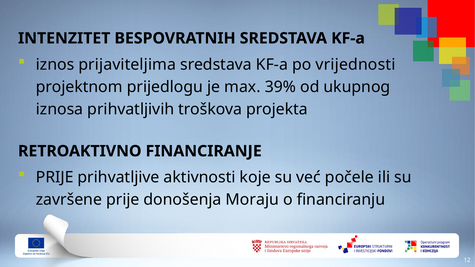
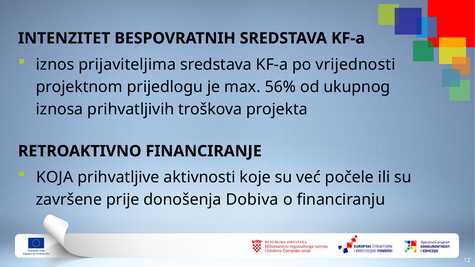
39%: 39% -> 56% (280, 87)
PRIJE: PRIJE -> KOJA (55, 177)
Moraju: Moraju -> Dobiva (252, 200)
